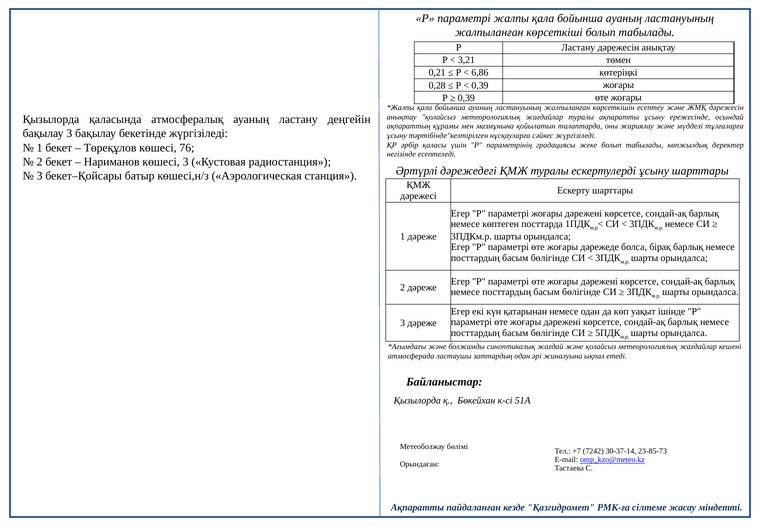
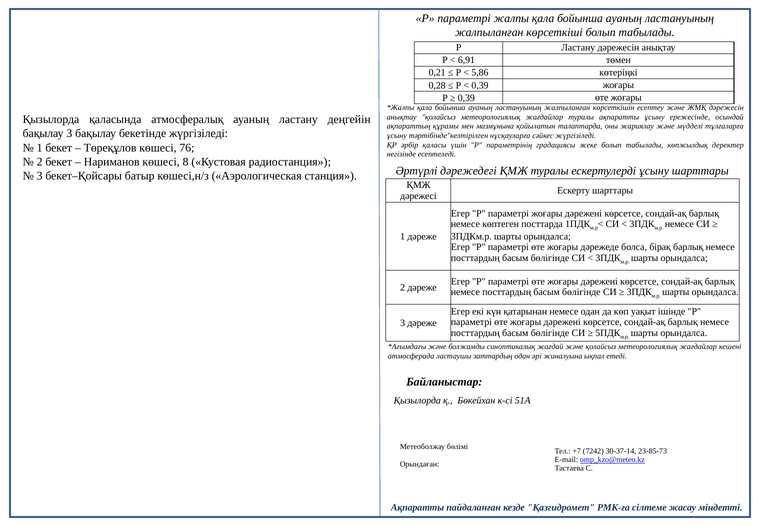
3,21: 3,21 -> 6,91 (466, 60)
6,86: 6,86 -> 5,86 (480, 73)
көшесі 3: 3 -> 8 (186, 162)
